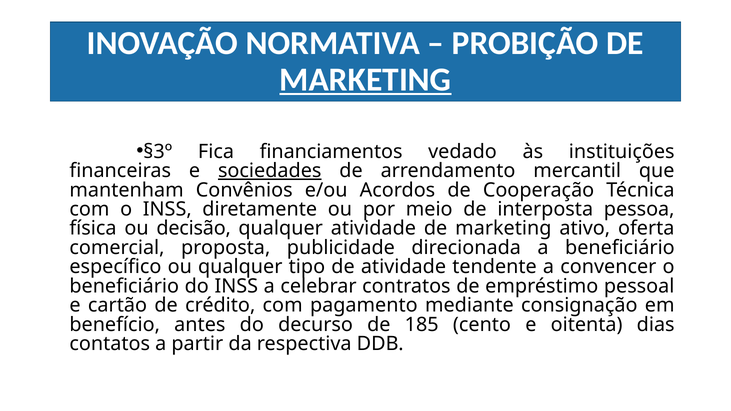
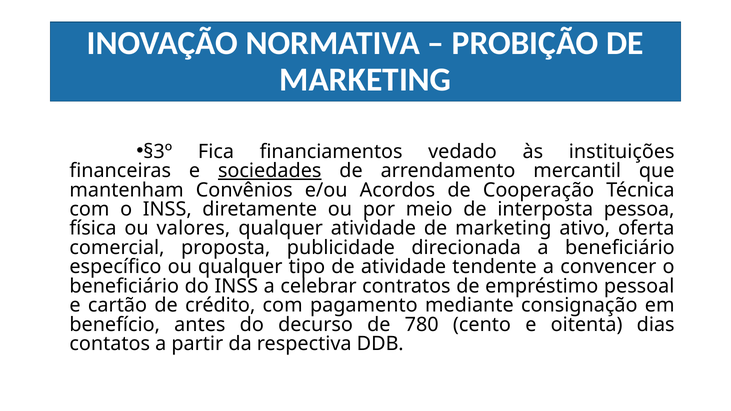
MARKETING underline: present -> none (365, 79)
decisão: decisão -> valores (193, 229)
185: 185 -> 780 (422, 325)
